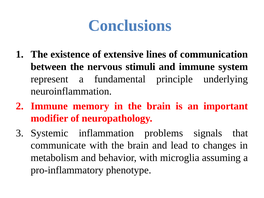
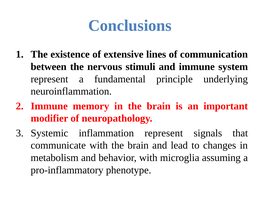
inflammation problems: problems -> represent (164, 133)
